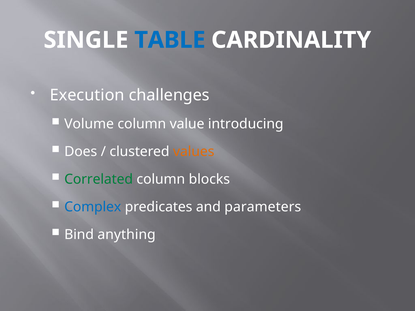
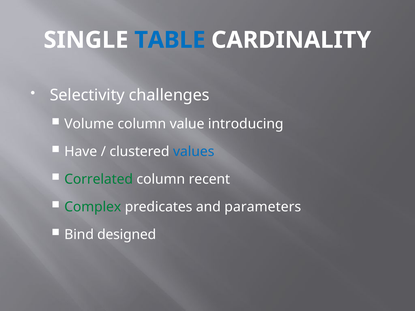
Execution: Execution -> Selectivity (87, 95)
Does: Does -> Have (81, 152)
values colour: orange -> blue (194, 152)
blocks: blocks -> recent (209, 179)
Complex colour: blue -> green (93, 207)
anything: anything -> designed (127, 235)
